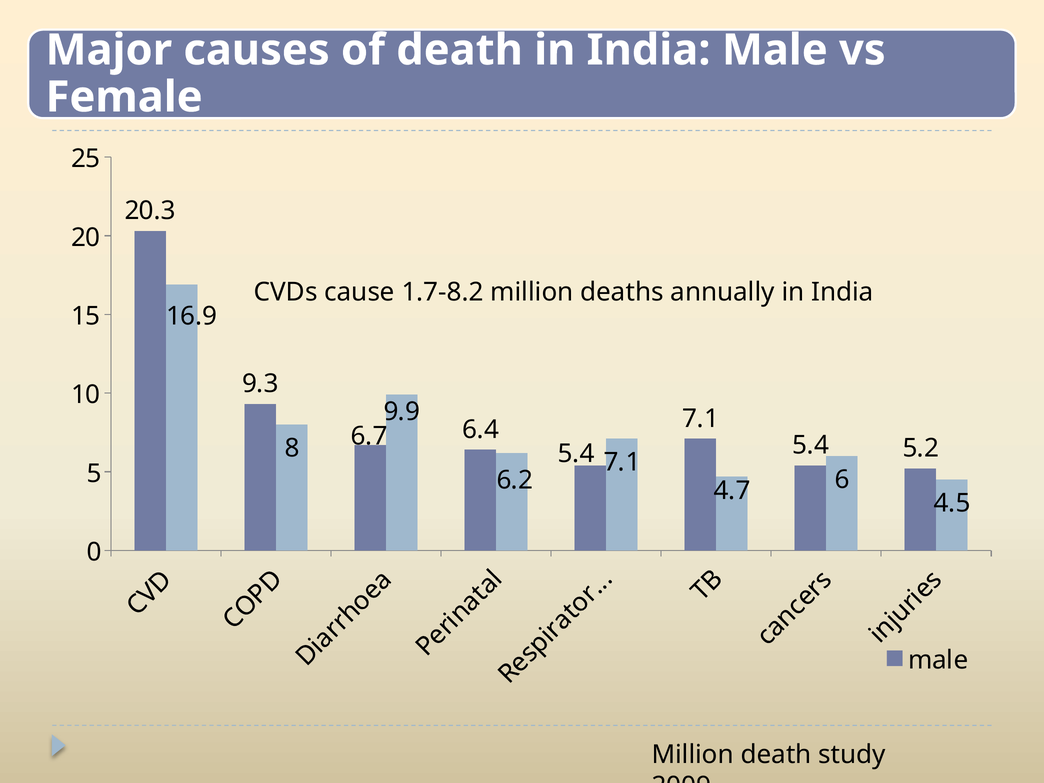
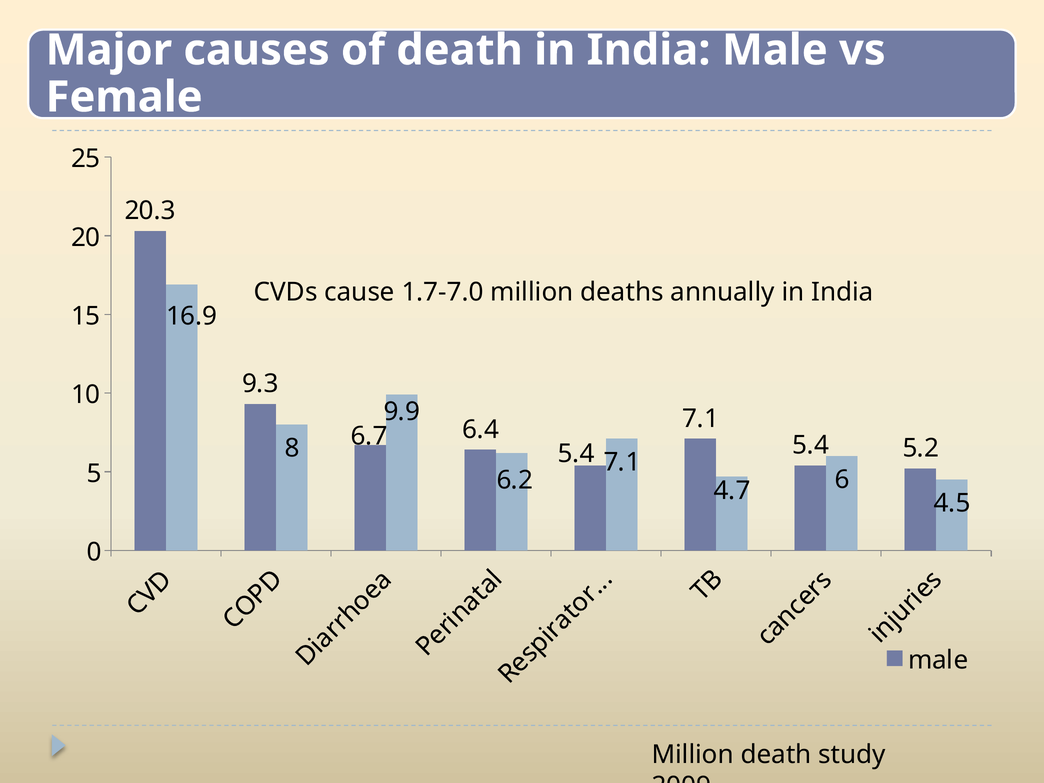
1.7-8.2: 1.7-8.2 -> 1.7-7.0 (443, 292)
